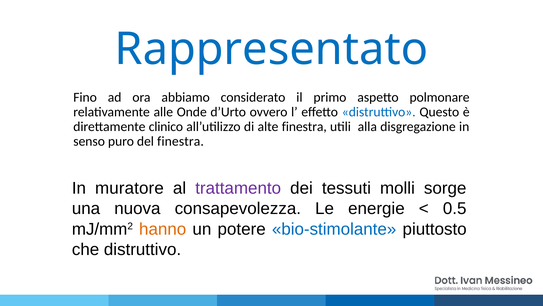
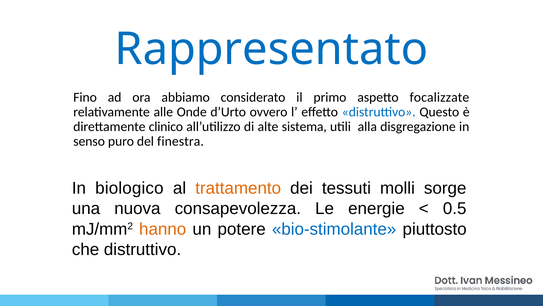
polmonare: polmonare -> focalizzate (439, 97)
alte finestra: finestra -> sistema (304, 126)
muratore: muratore -> biologico (129, 188)
trattamento colour: purple -> orange (238, 188)
